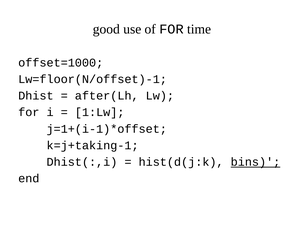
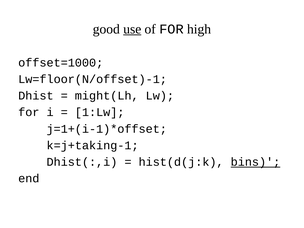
use underline: none -> present (132, 29)
time: time -> high (199, 29)
after(Lh: after(Lh -> might(Lh (107, 96)
